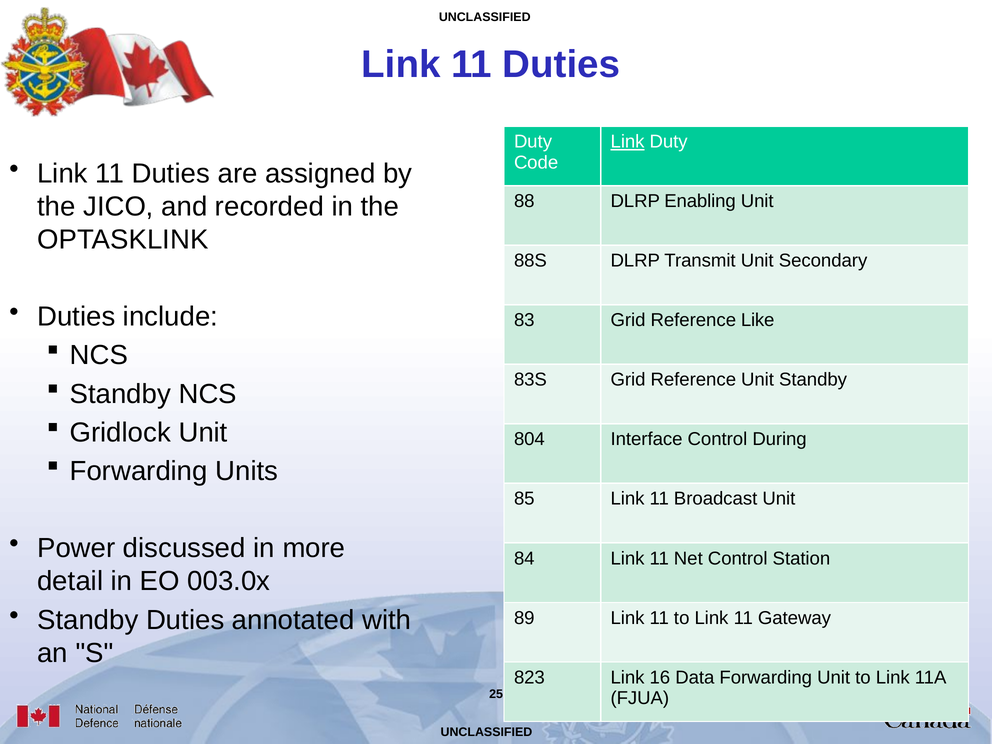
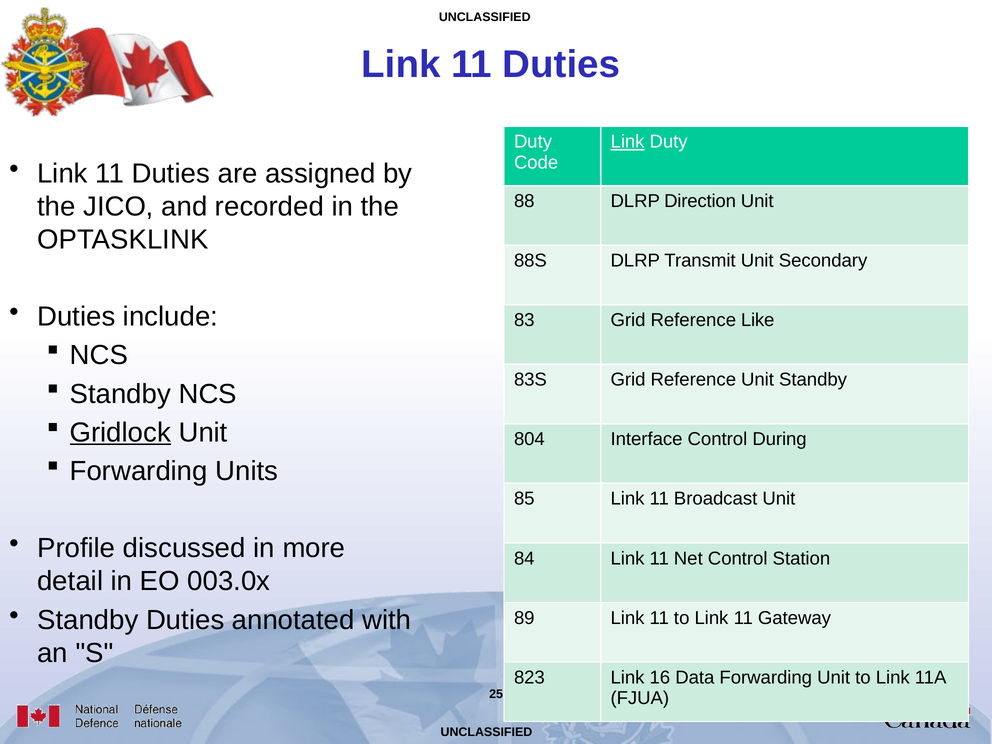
Enabling: Enabling -> Direction (700, 201)
Gridlock underline: none -> present (120, 432)
Power: Power -> Profile (76, 548)
